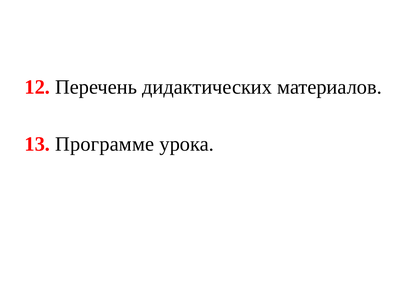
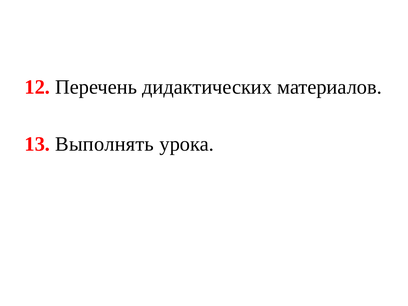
Программе: Программе -> Выполнять (105, 144)
